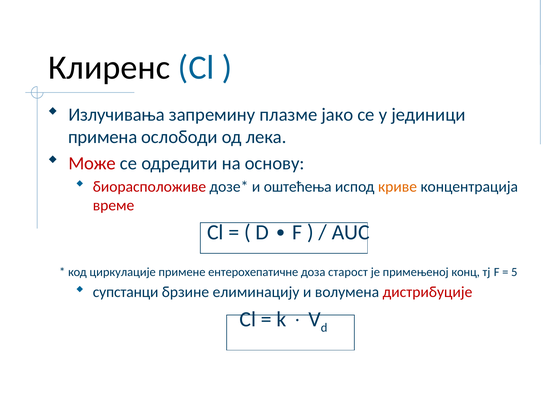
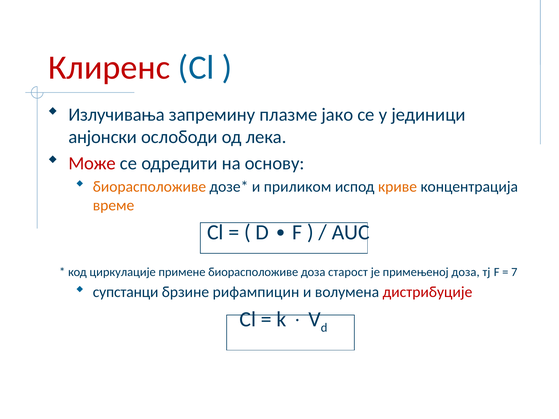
Клиренс colour: black -> red (109, 68)
примена: примена -> анјонски (103, 137)
биорасположиве colour: red -> orange (149, 187)
оштећења: оштећења -> приликом (298, 187)
време colour: red -> orange (114, 205)
примене ентерохепатичне: ентерохепатичне -> биорасположиве (253, 272)
примењеној конц: конц -> доза (466, 272)
5: 5 -> 7 (514, 272)
елиминацију: елиминацију -> рифампицин (256, 292)
